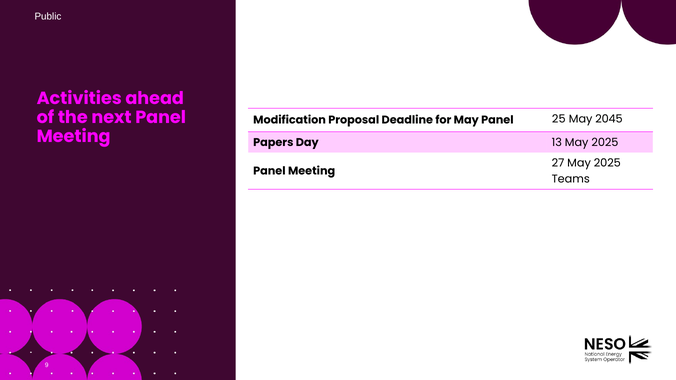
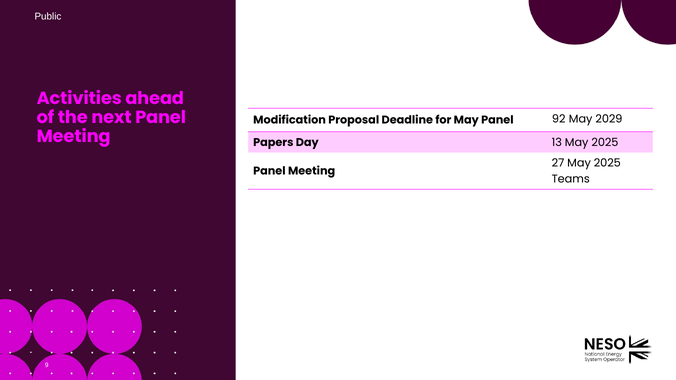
25: 25 -> 92 (559, 119)
2045: 2045 -> 2029 (609, 119)
